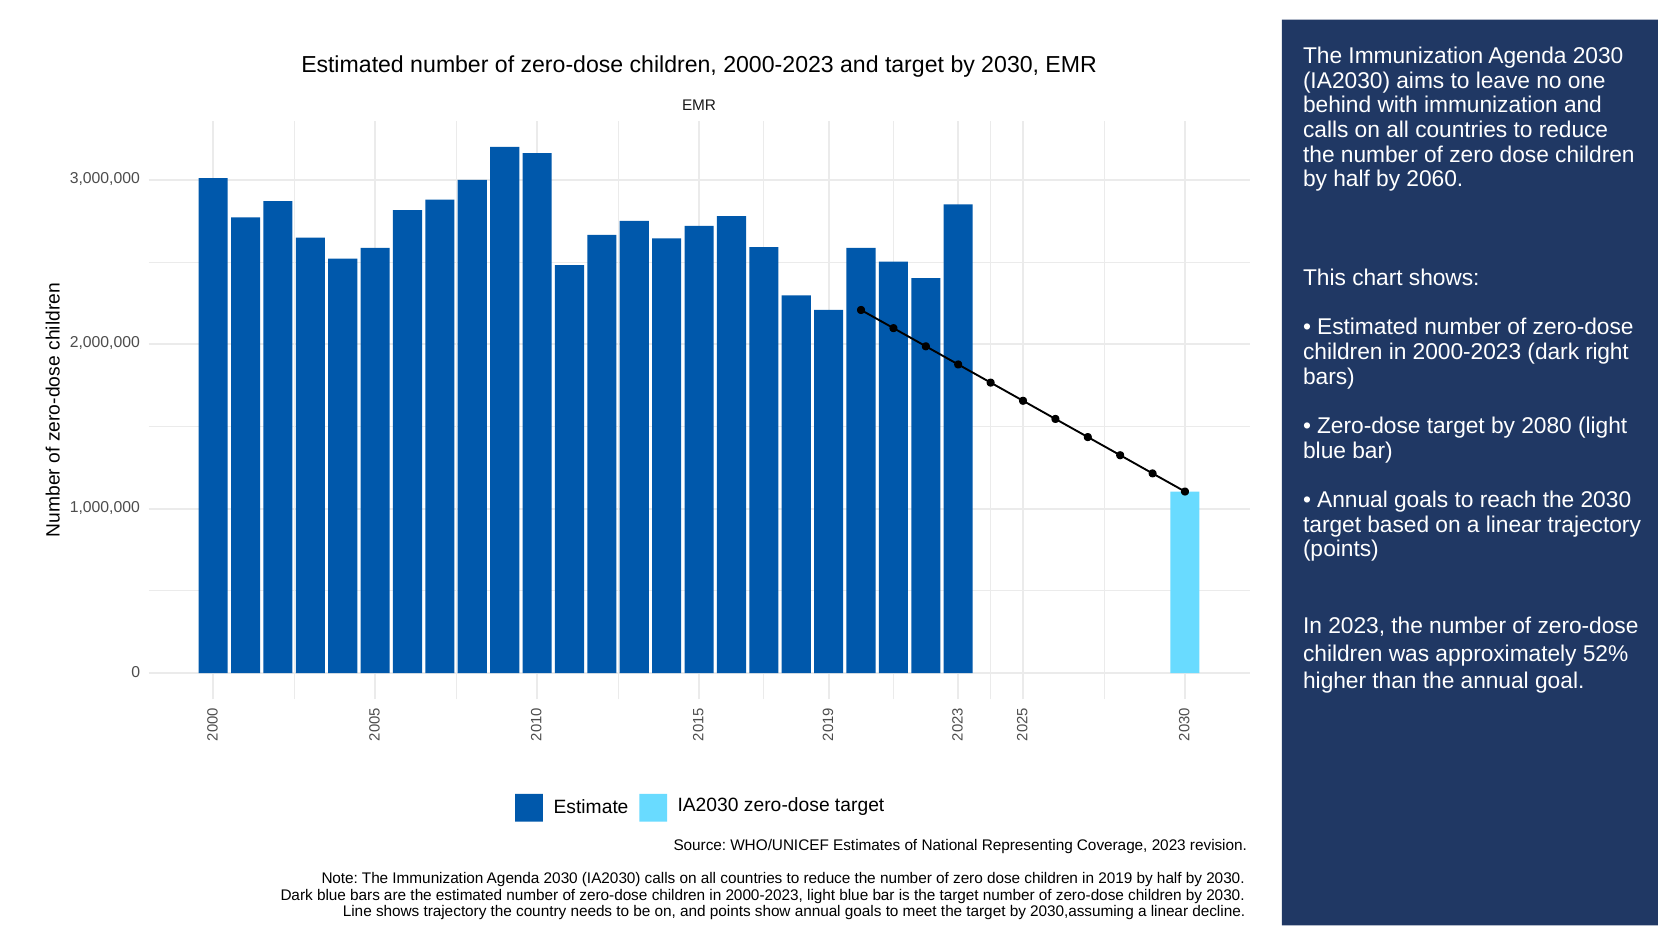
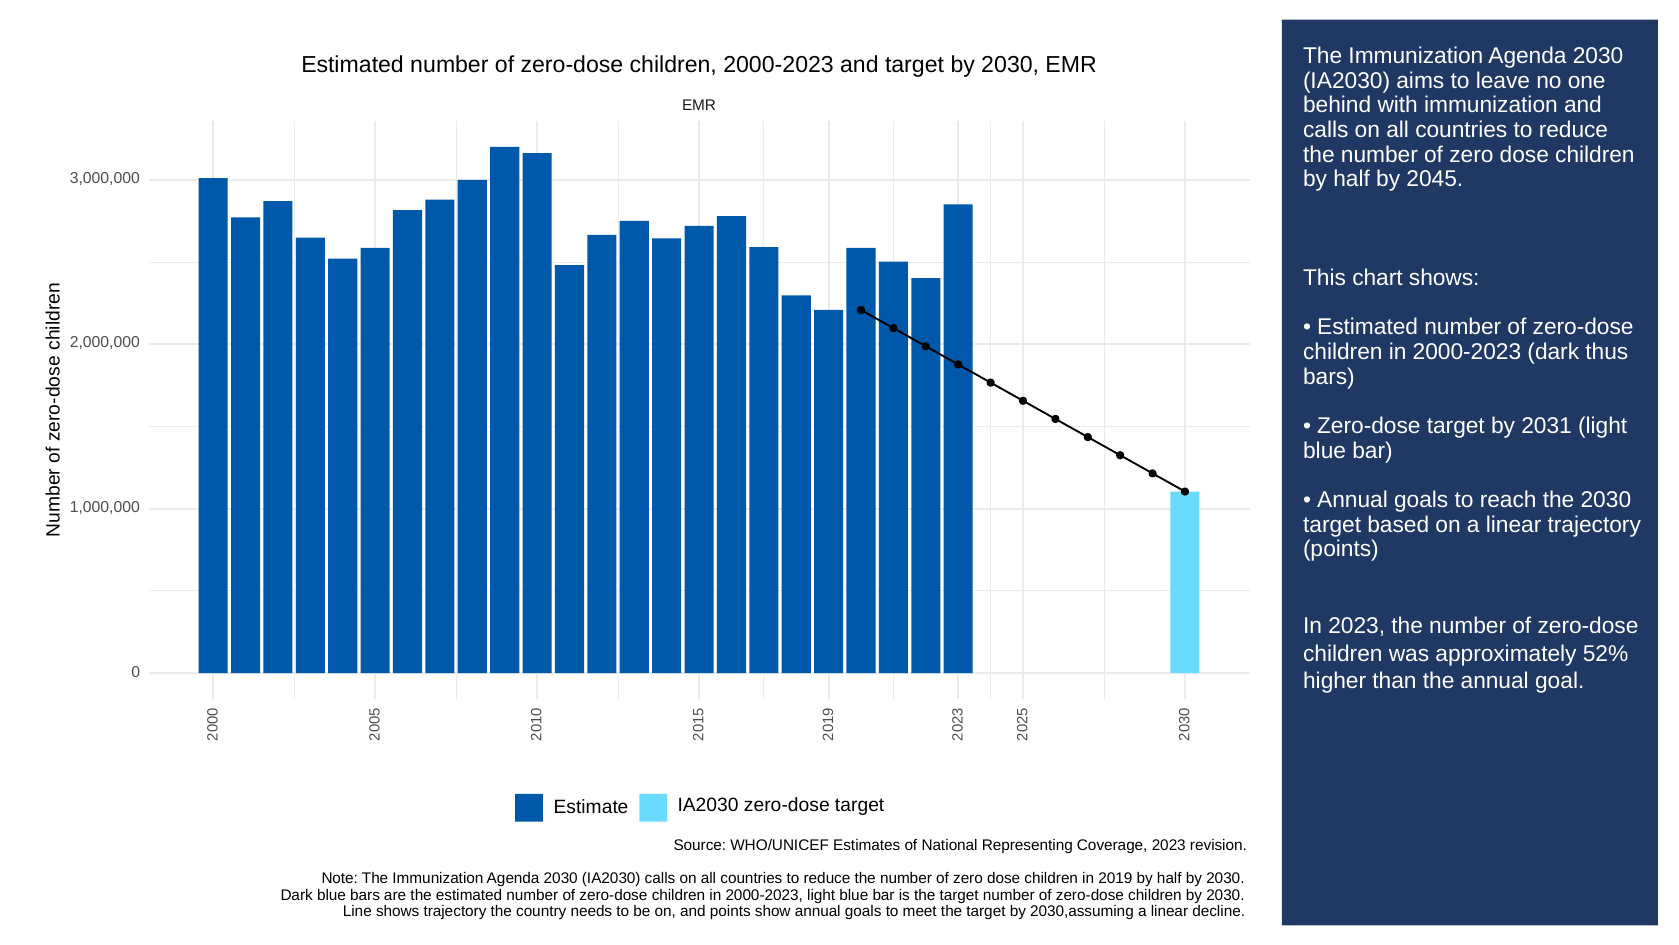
2060: 2060 -> 2045 (1435, 179)
right: right -> thus (1607, 352)
2080: 2080 -> 2031 (1547, 426)
